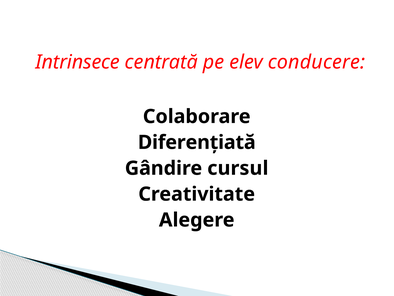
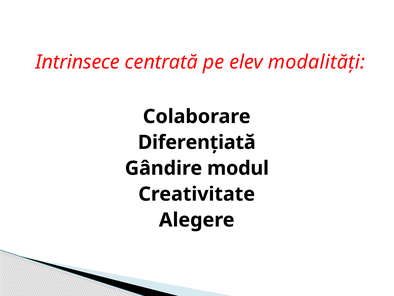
conducere: conducere -> modalități (317, 62)
cursul: cursul -> modul (238, 168)
